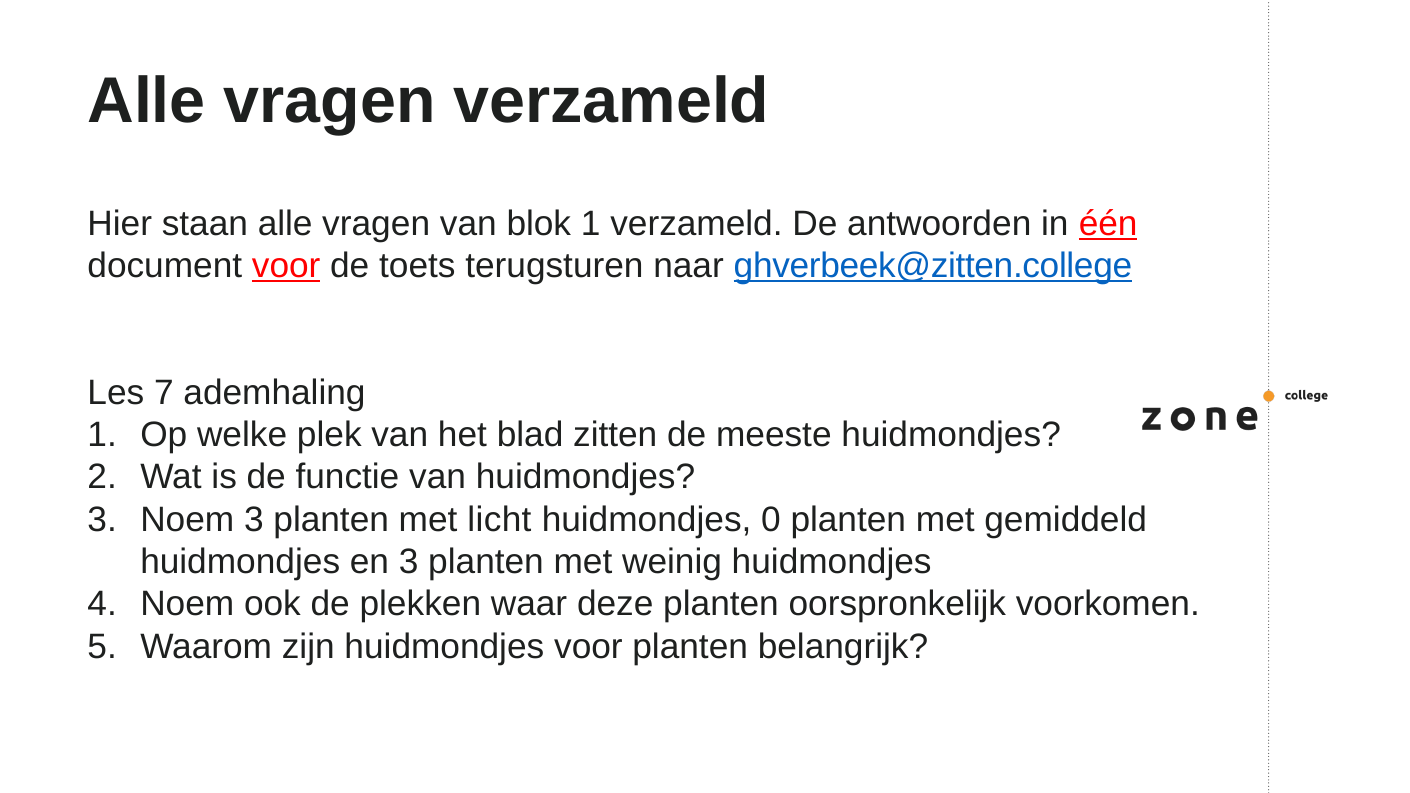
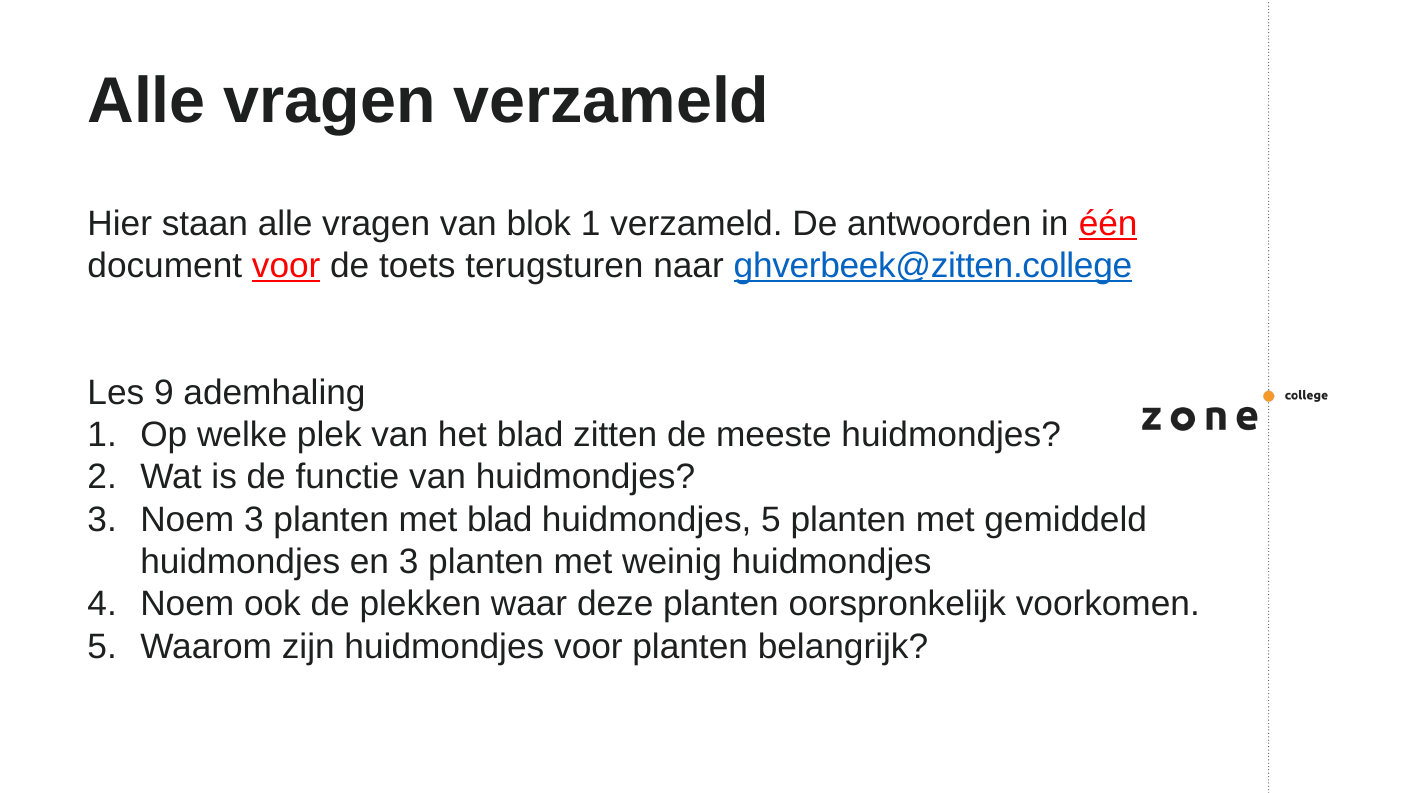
7: 7 -> 9 (164, 393)
met licht: licht -> blad (500, 520)
huidmondjes 0: 0 -> 5 (771, 520)
